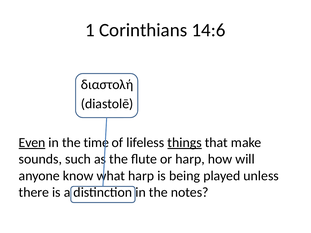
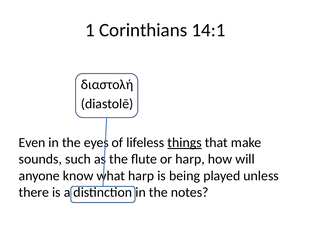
14:6: 14:6 -> 14:1 (209, 30)
Even underline: present -> none (32, 143)
time: time -> eyes (96, 143)
